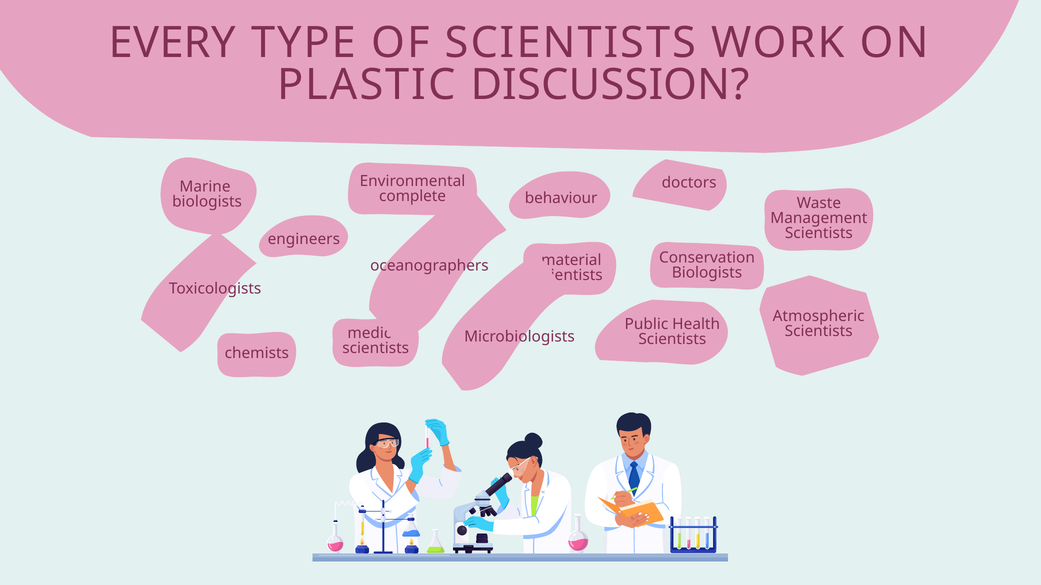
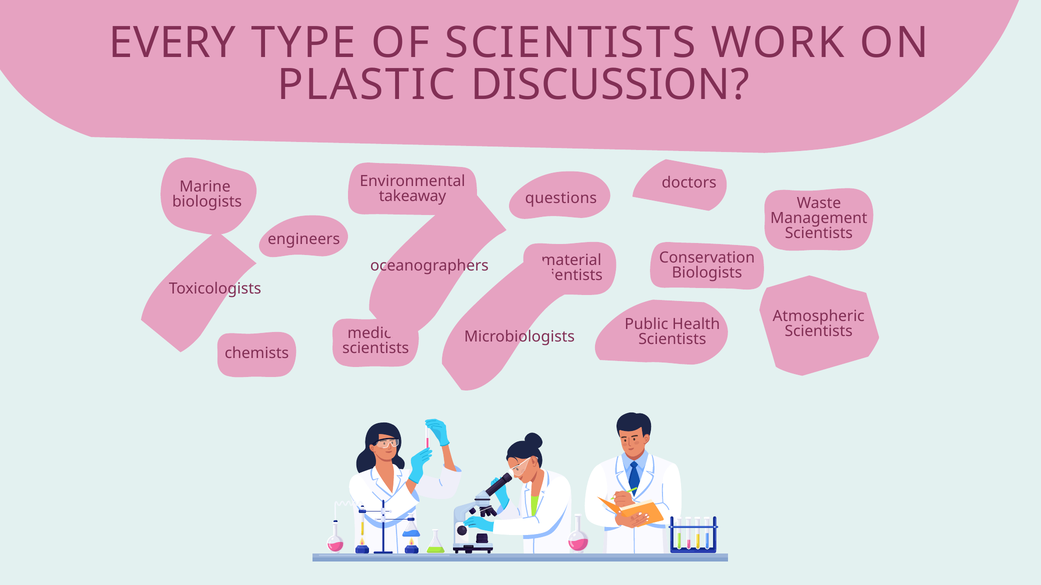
complete: complete -> takeaway (413, 196)
behaviour: behaviour -> questions (561, 198)
